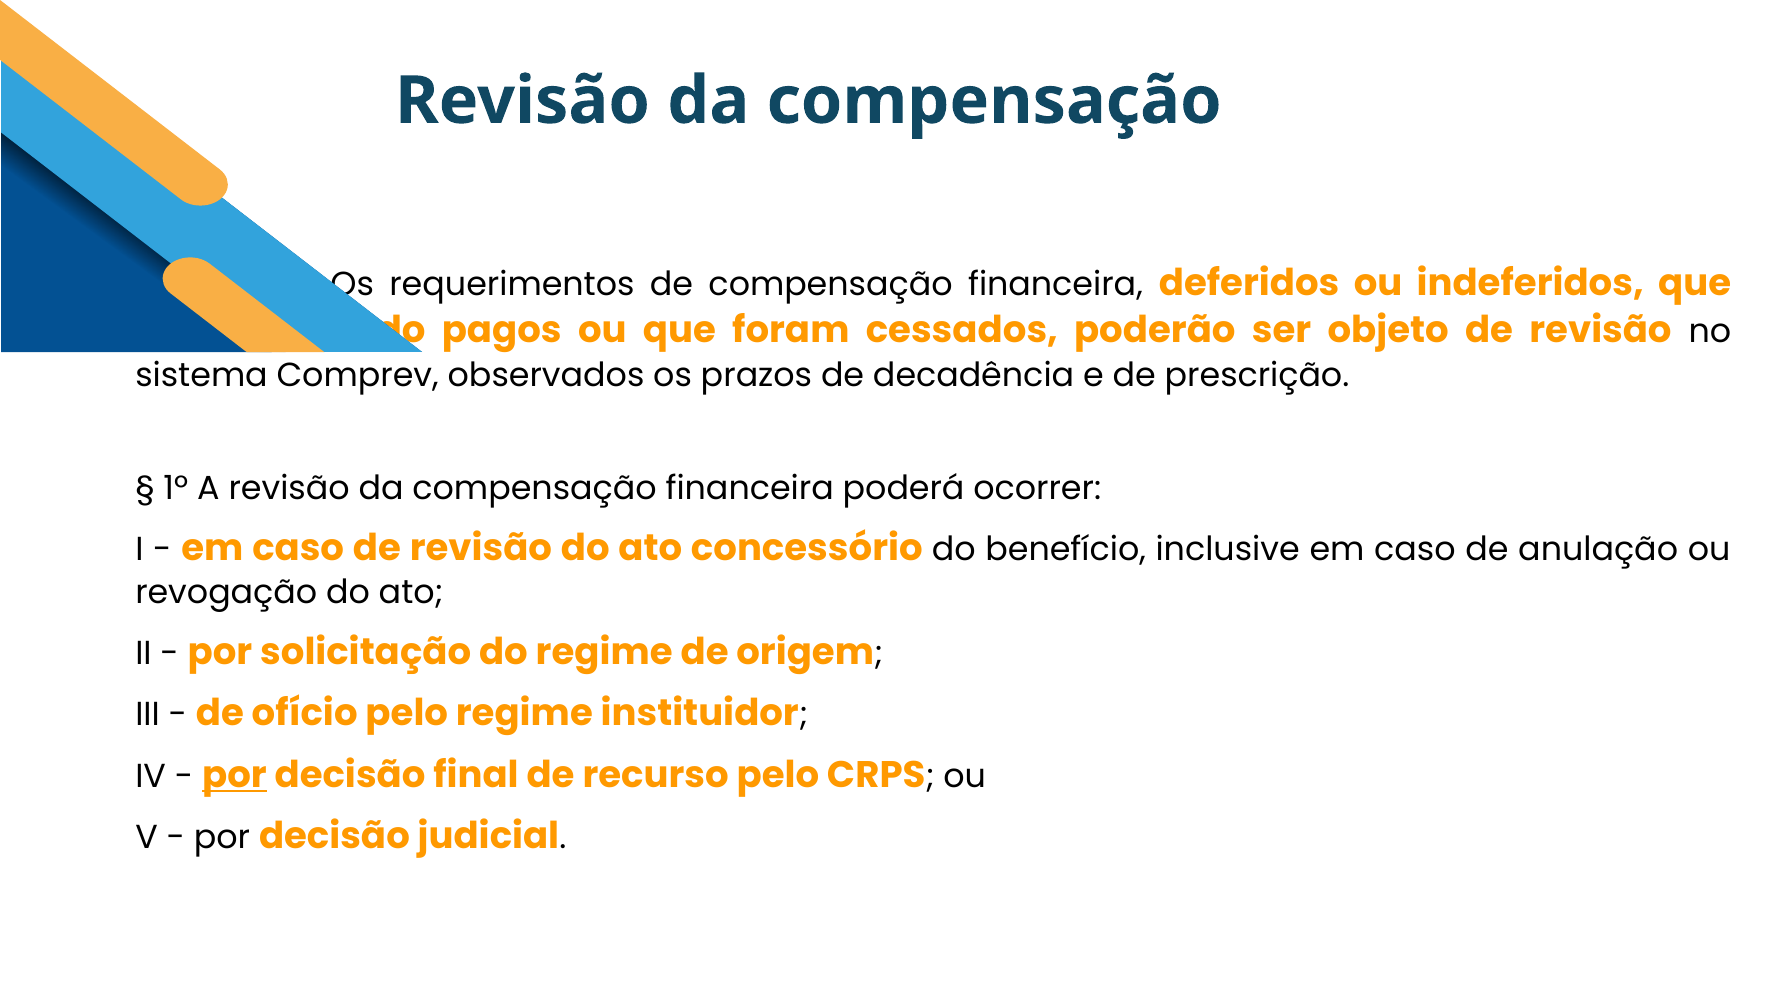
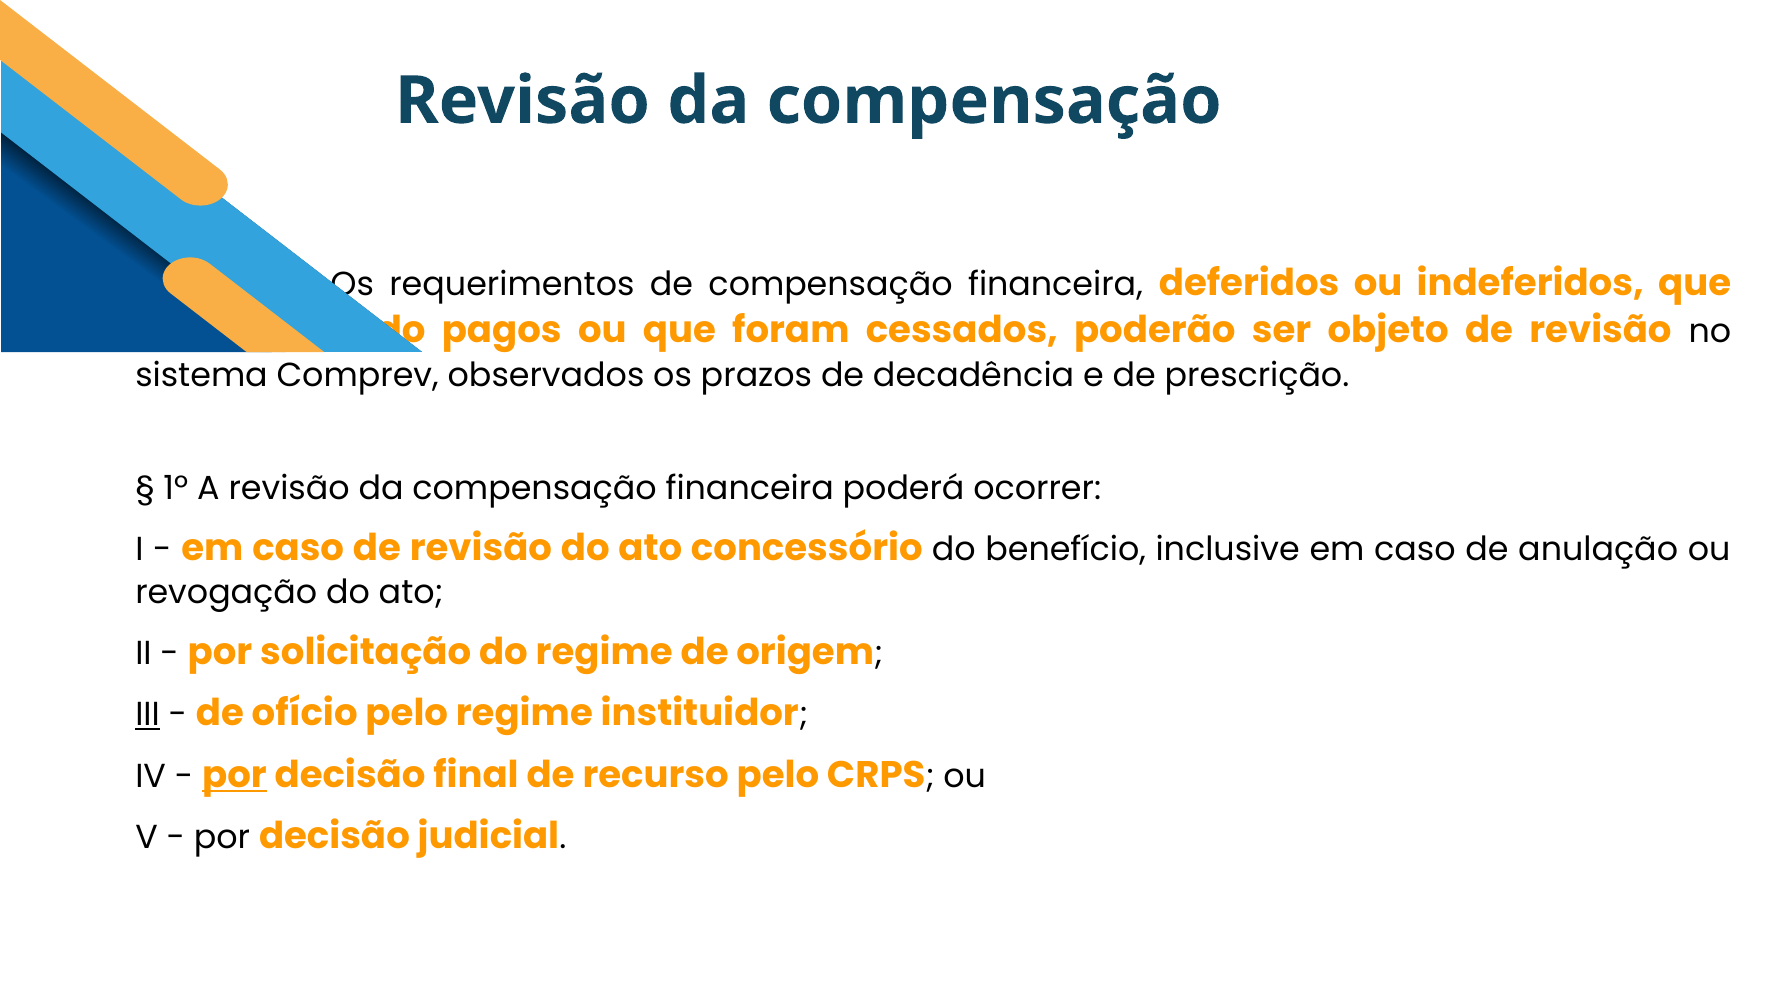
III underline: none -> present (148, 715)
